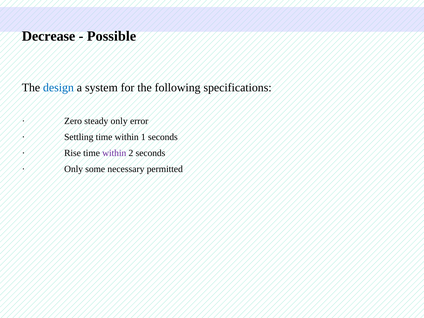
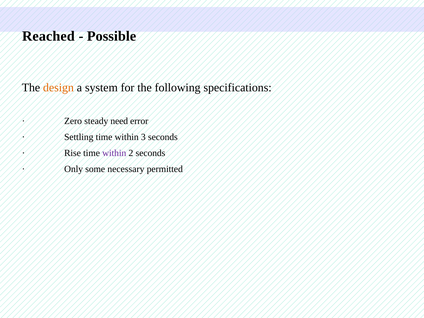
Decrease: Decrease -> Reached (48, 36)
design colour: blue -> orange (58, 88)
steady only: only -> need (119, 121)
1: 1 -> 3 (143, 137)
